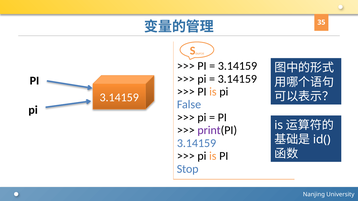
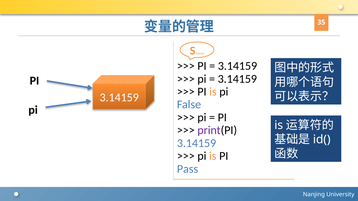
Stop: Stop -> Pass (188, 169)
